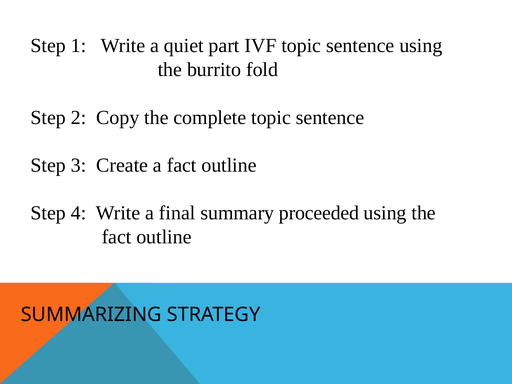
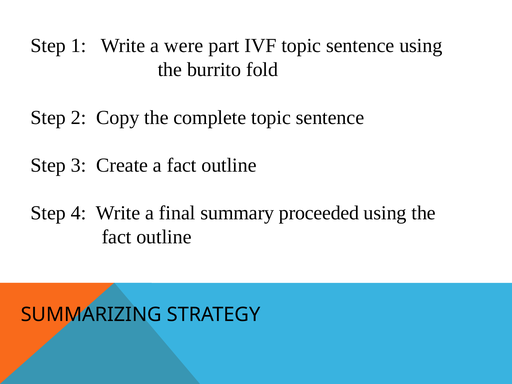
quiet: quiet -> were (184, 46)
